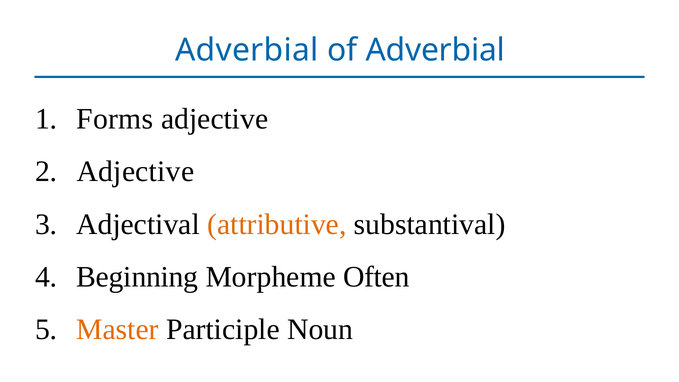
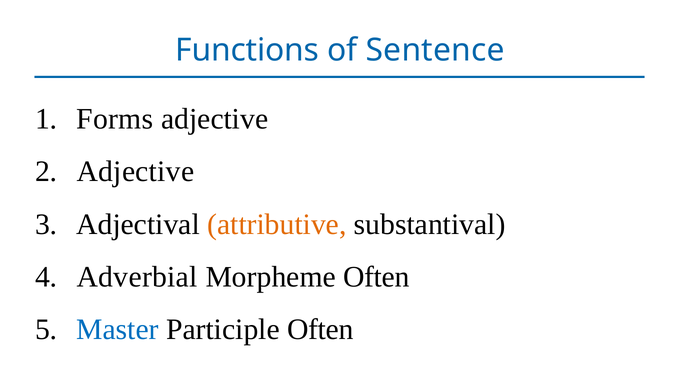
Adverbial: Adverbial -> Functions (247, 50)
of Adverbial: Adverbial -> Sentence (435, 50)
Beginning: Beginning -> Adverbial (137, 277)
Master colour: orange -> blue (117, 329)
Participle Noun: Noun -> Often (320, 329)
